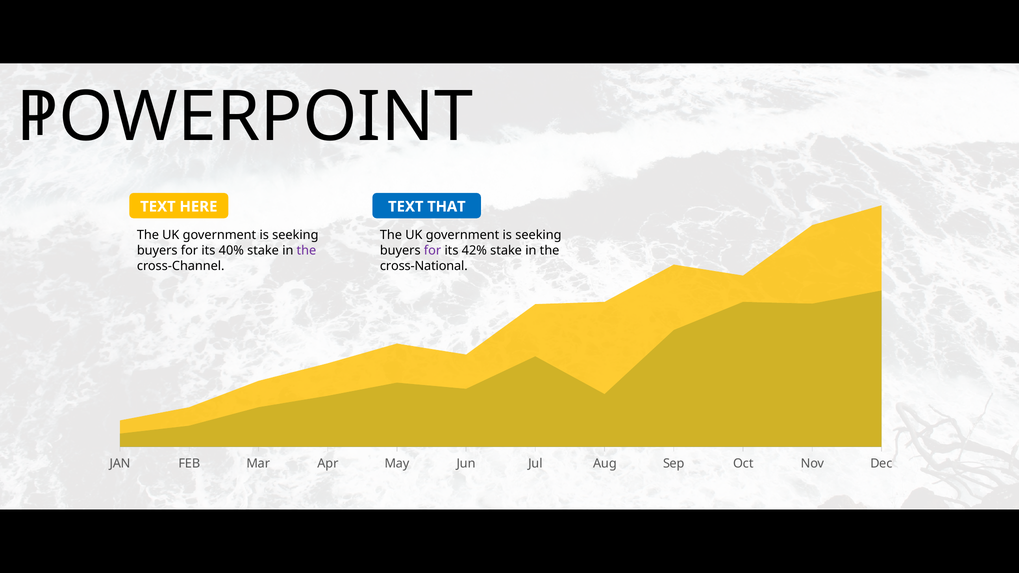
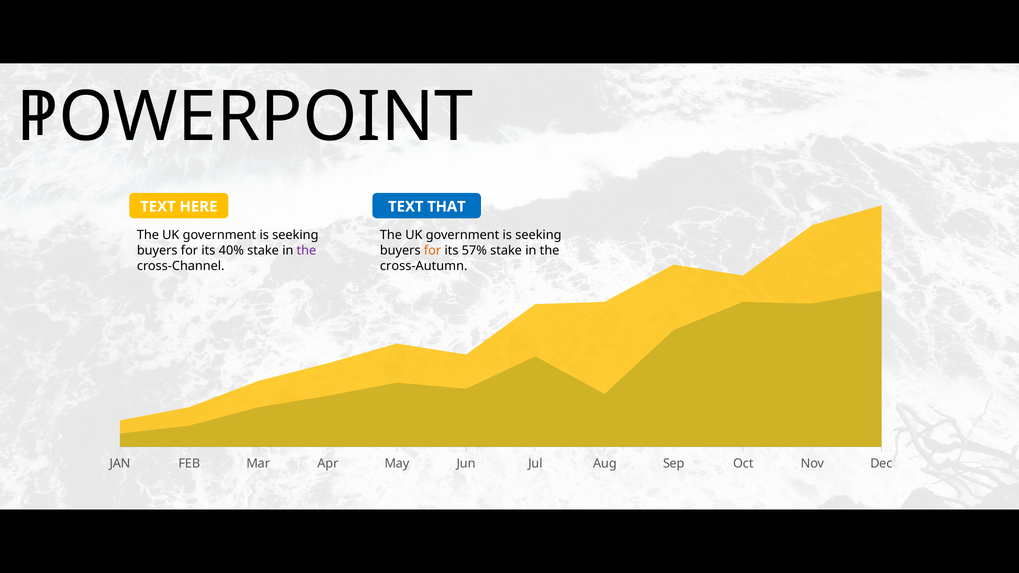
for colour: purple -> orange (432, 251)
42%: 42% -> 57% (474, 251)
cross-National: cross-National -> cross-Autumn (424, 266)
